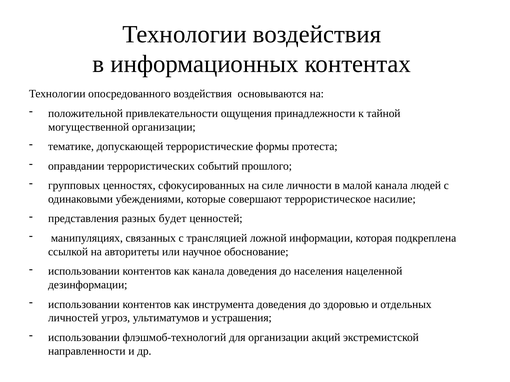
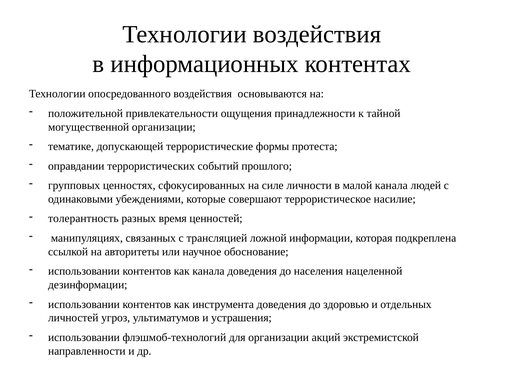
представления: представления -> толерантность (83, 219)
будет: будет -> время (173, 219)
